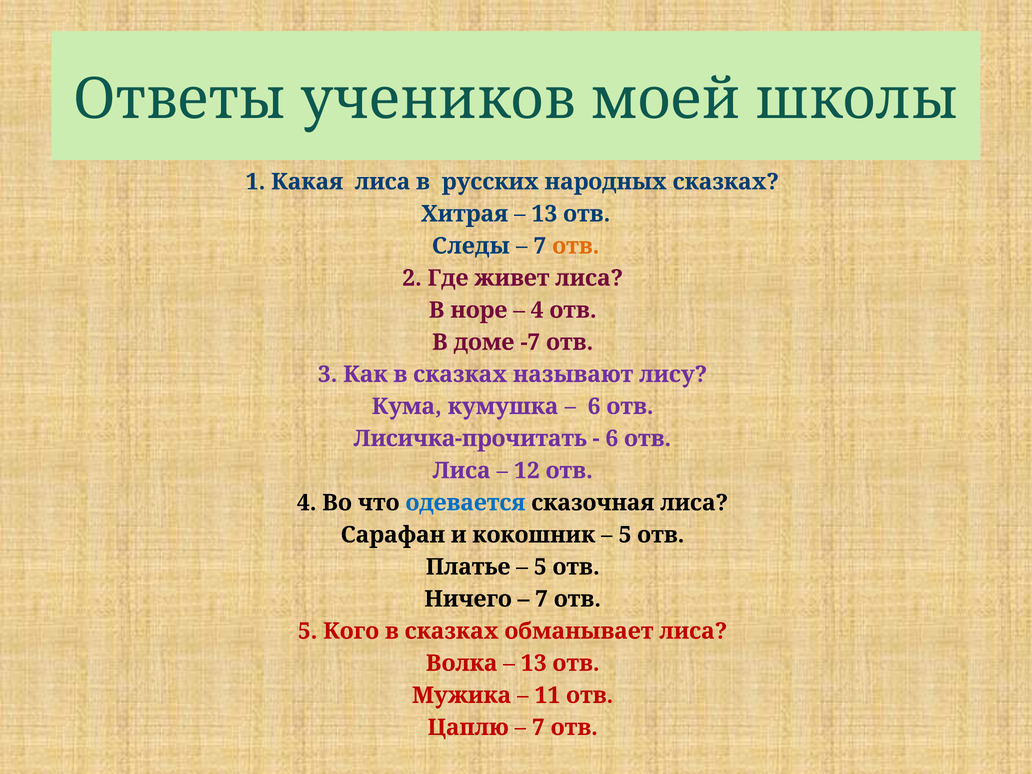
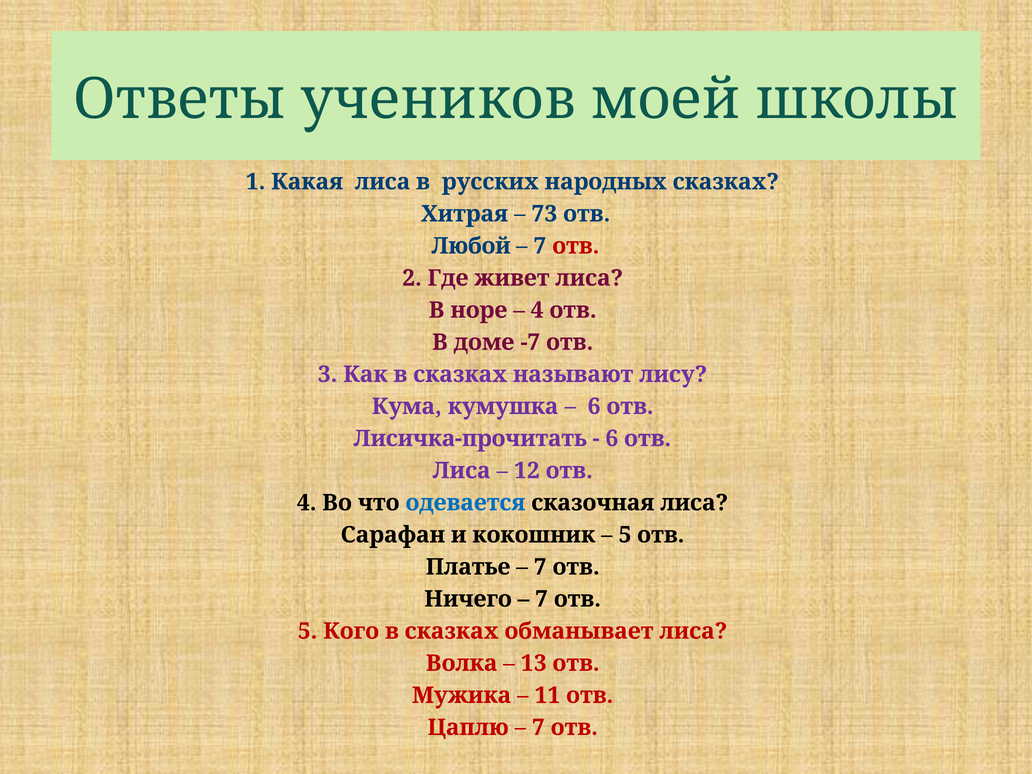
13: 13 -> 73 (544, 214)
Следы: Следы -> Любой (471, 246)
отв colour: orange -> red (576, 246)
5: 5 -> 7 (540, 567)
